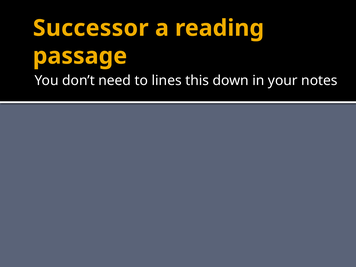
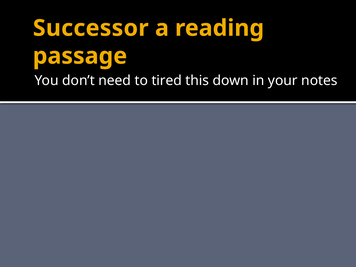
lines: lines -> tired (167, 80)
